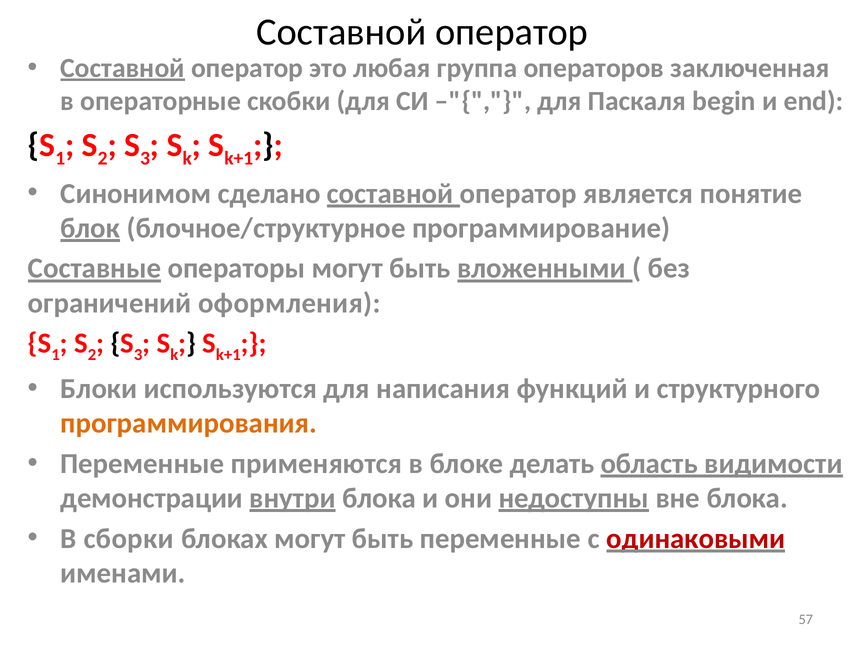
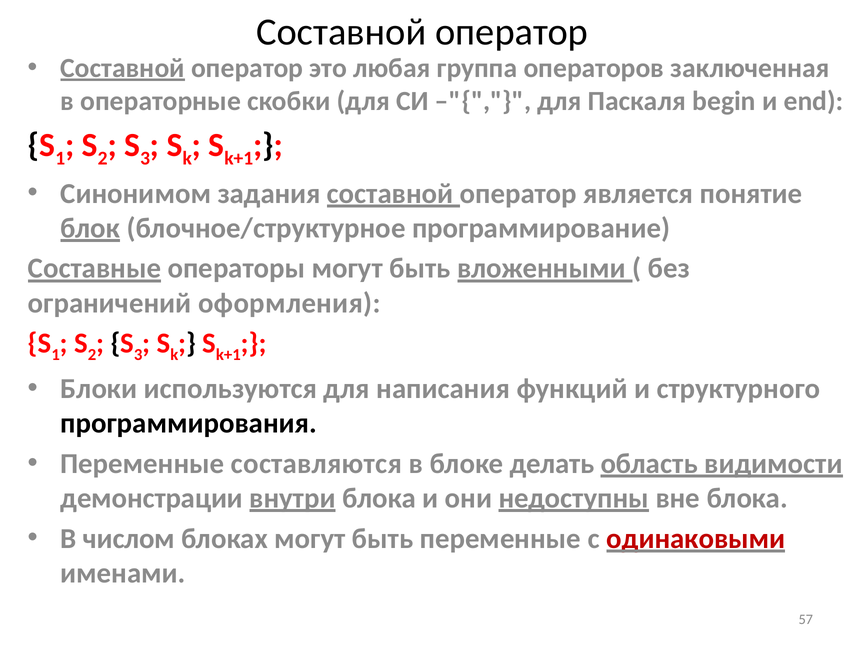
сделано: сделано -> задания (269, 193)
программирования colour: orange -> black (189, 423)
применяются: применяются -> составляются (316, 463)
сборки: сборки -> числом (129, 538)
